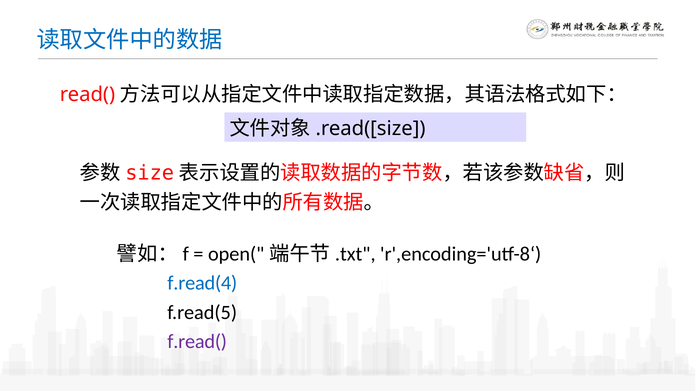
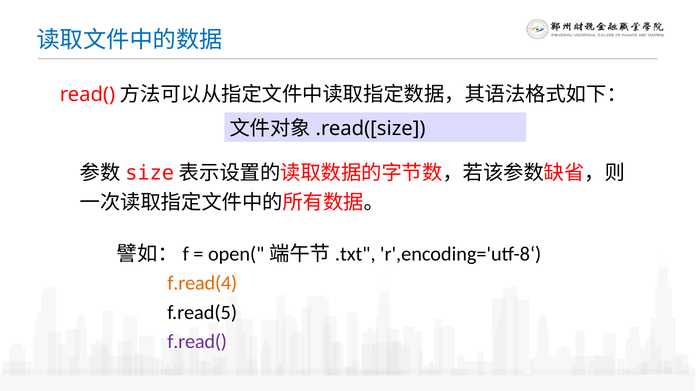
f.read(4 colour: blue -> orange (202, 283)
